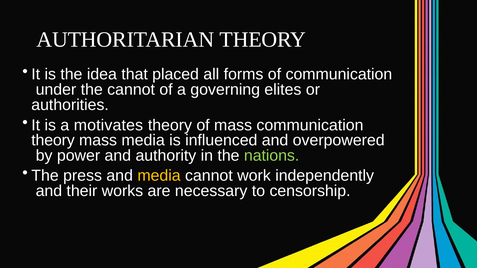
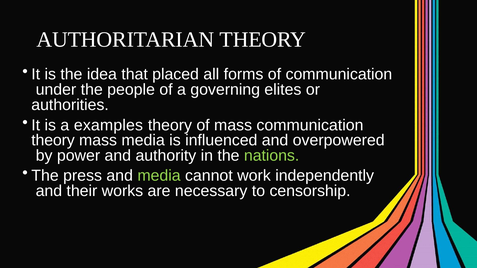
the cannot: cannot -> people (131, 90)
motivates: motivates -> examples (108, 125)
media colour: yellow -> light green (159, 176)
